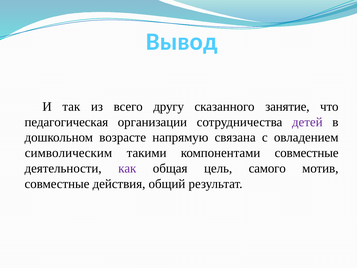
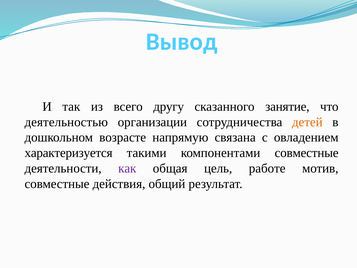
педагогическая: педагогическая -> деятельностью (66, 122)
детей colour: purple -> orange (307, 122)
символическим: символическим -> характеризуется (69, 153)
самого: самого -> работе (267, 168)
